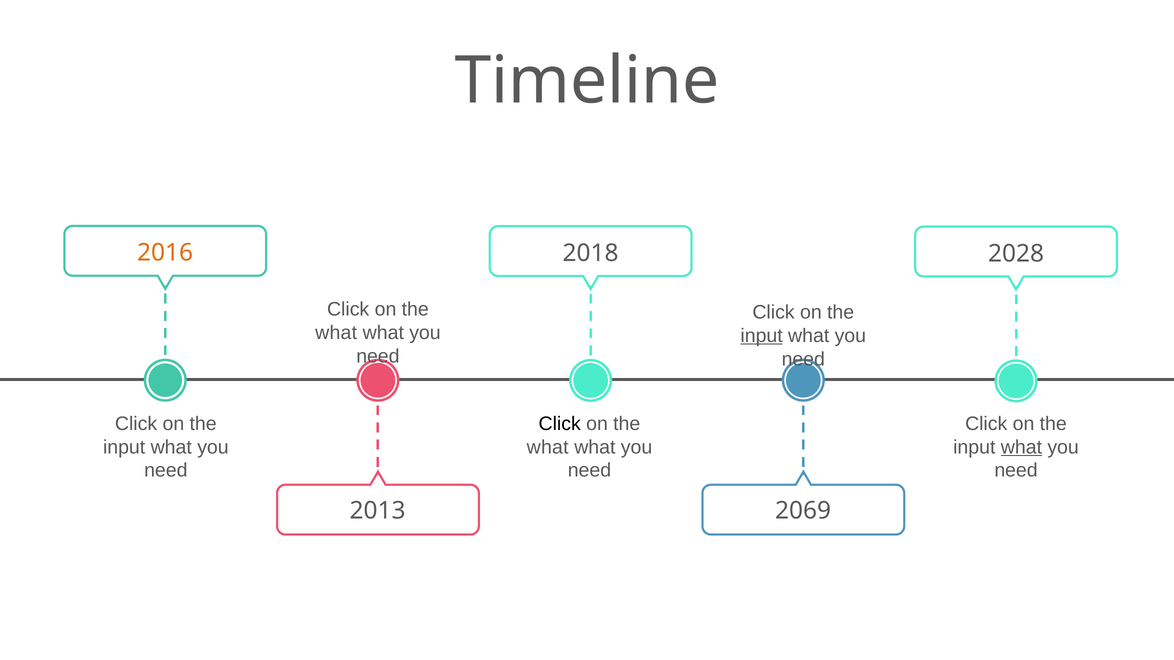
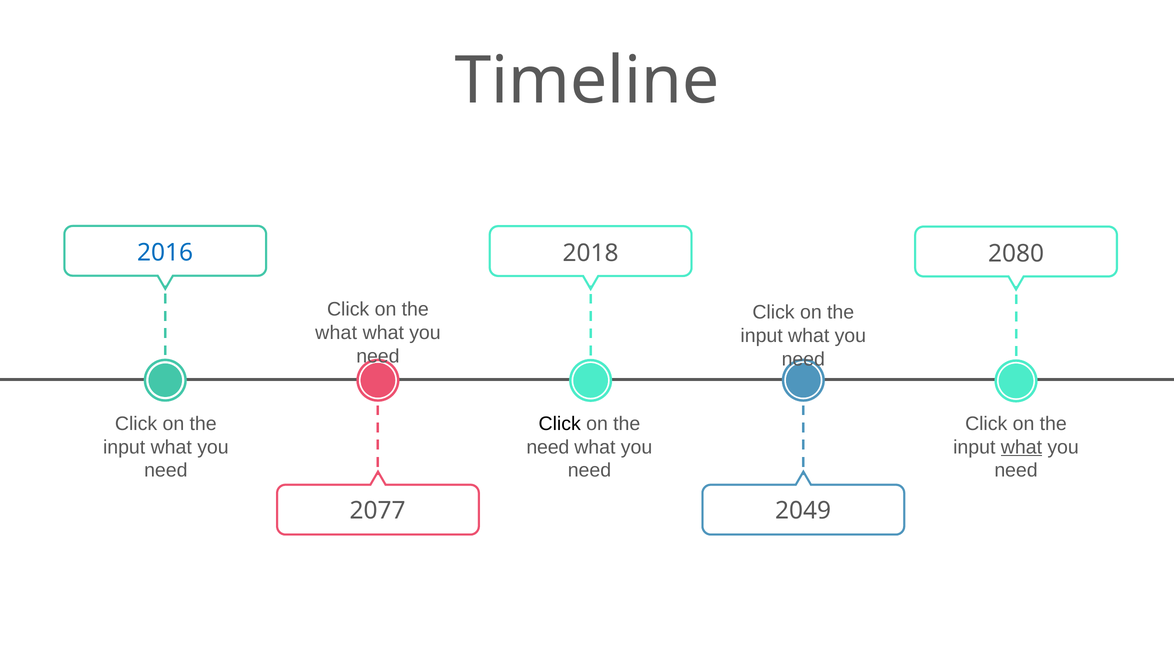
2016 colour: orange -> blue (165, 253)
2028: 2028 -> 2080 (1016, 254)
input underline: present -> none (762, 336)
what: what -> need (548, 447)
2013: 2013 -> 2077 (378, 511)
2069: 2069 -> 2049 (803, 511)
